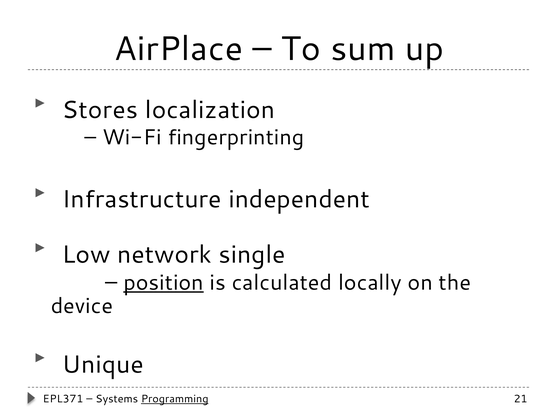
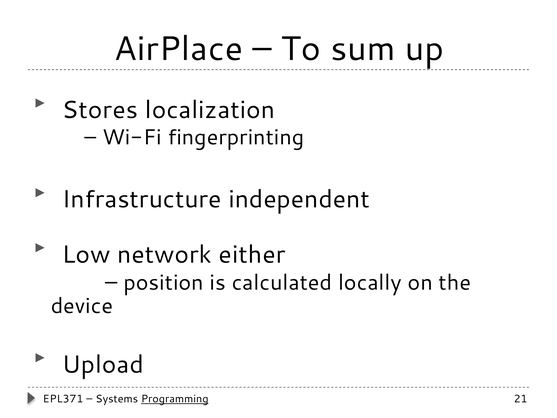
single: single -> either (252, 254)
position underline: present -> none (164, 282)
Unique: Unique -> Upload (103, 364)
